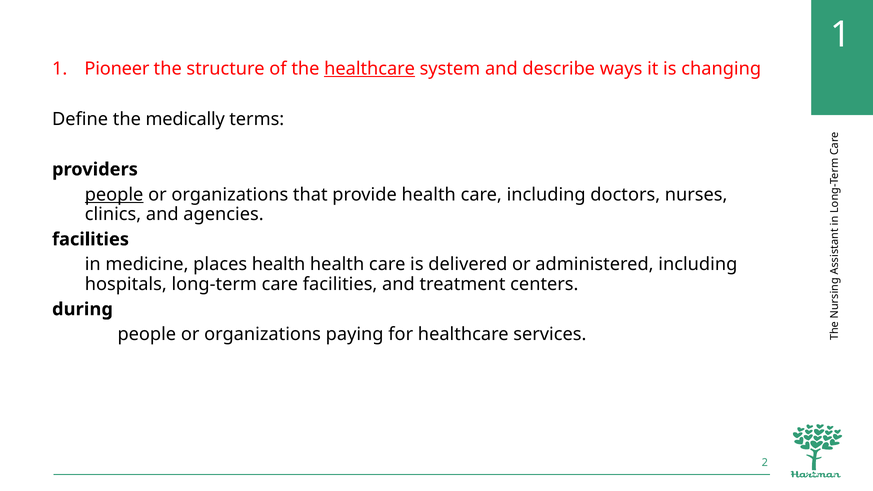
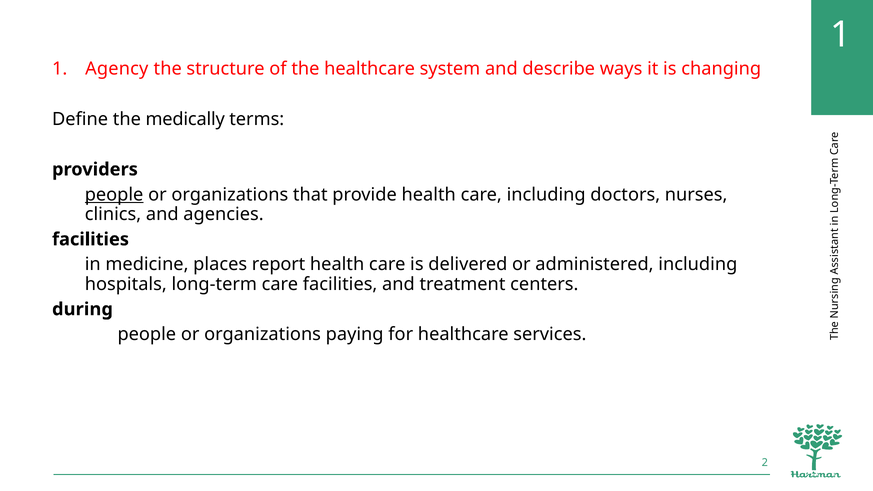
Pioneer: Pioneer -> Agency (117, 69)
healthcare underline: present -> none (370, 69)
places health: health -> report (279, 264)
